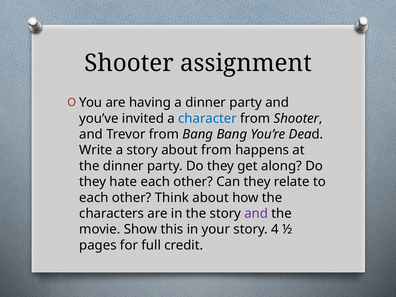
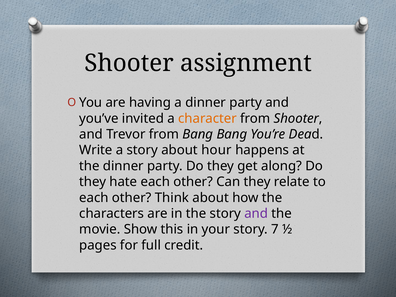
character colour: blue -> orange (207, 118)
about from: from -> hour (216, 150)
4: 4 -> 7 (275, 229)
